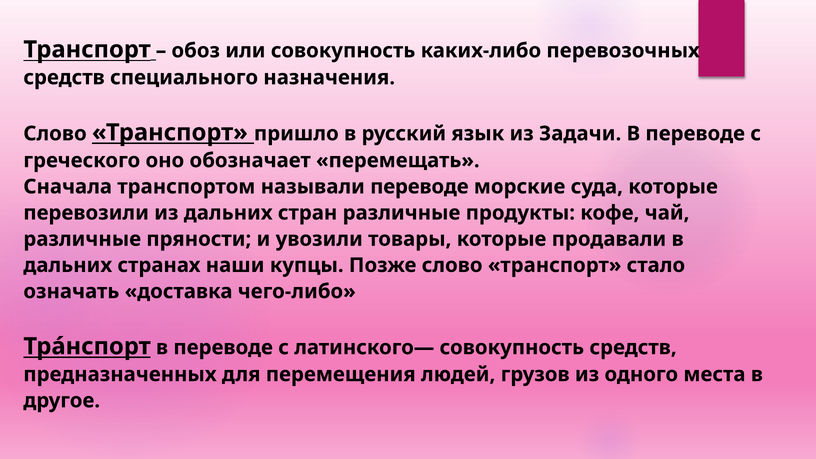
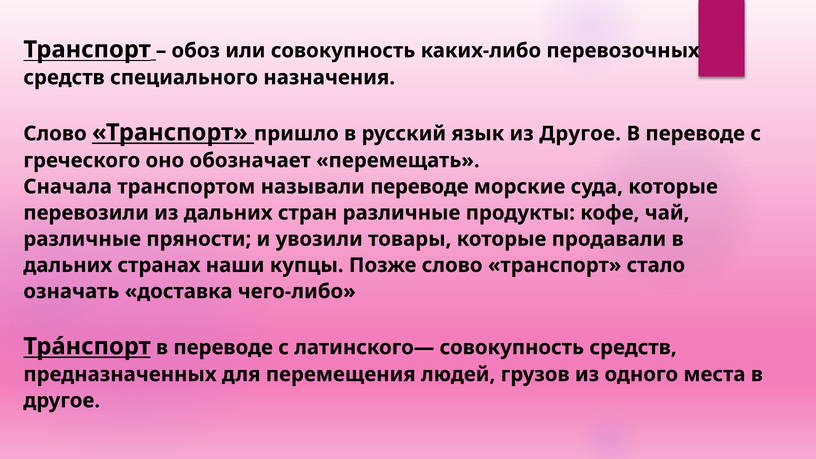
из Задачи: Задачи -> Другое (580, 134)
